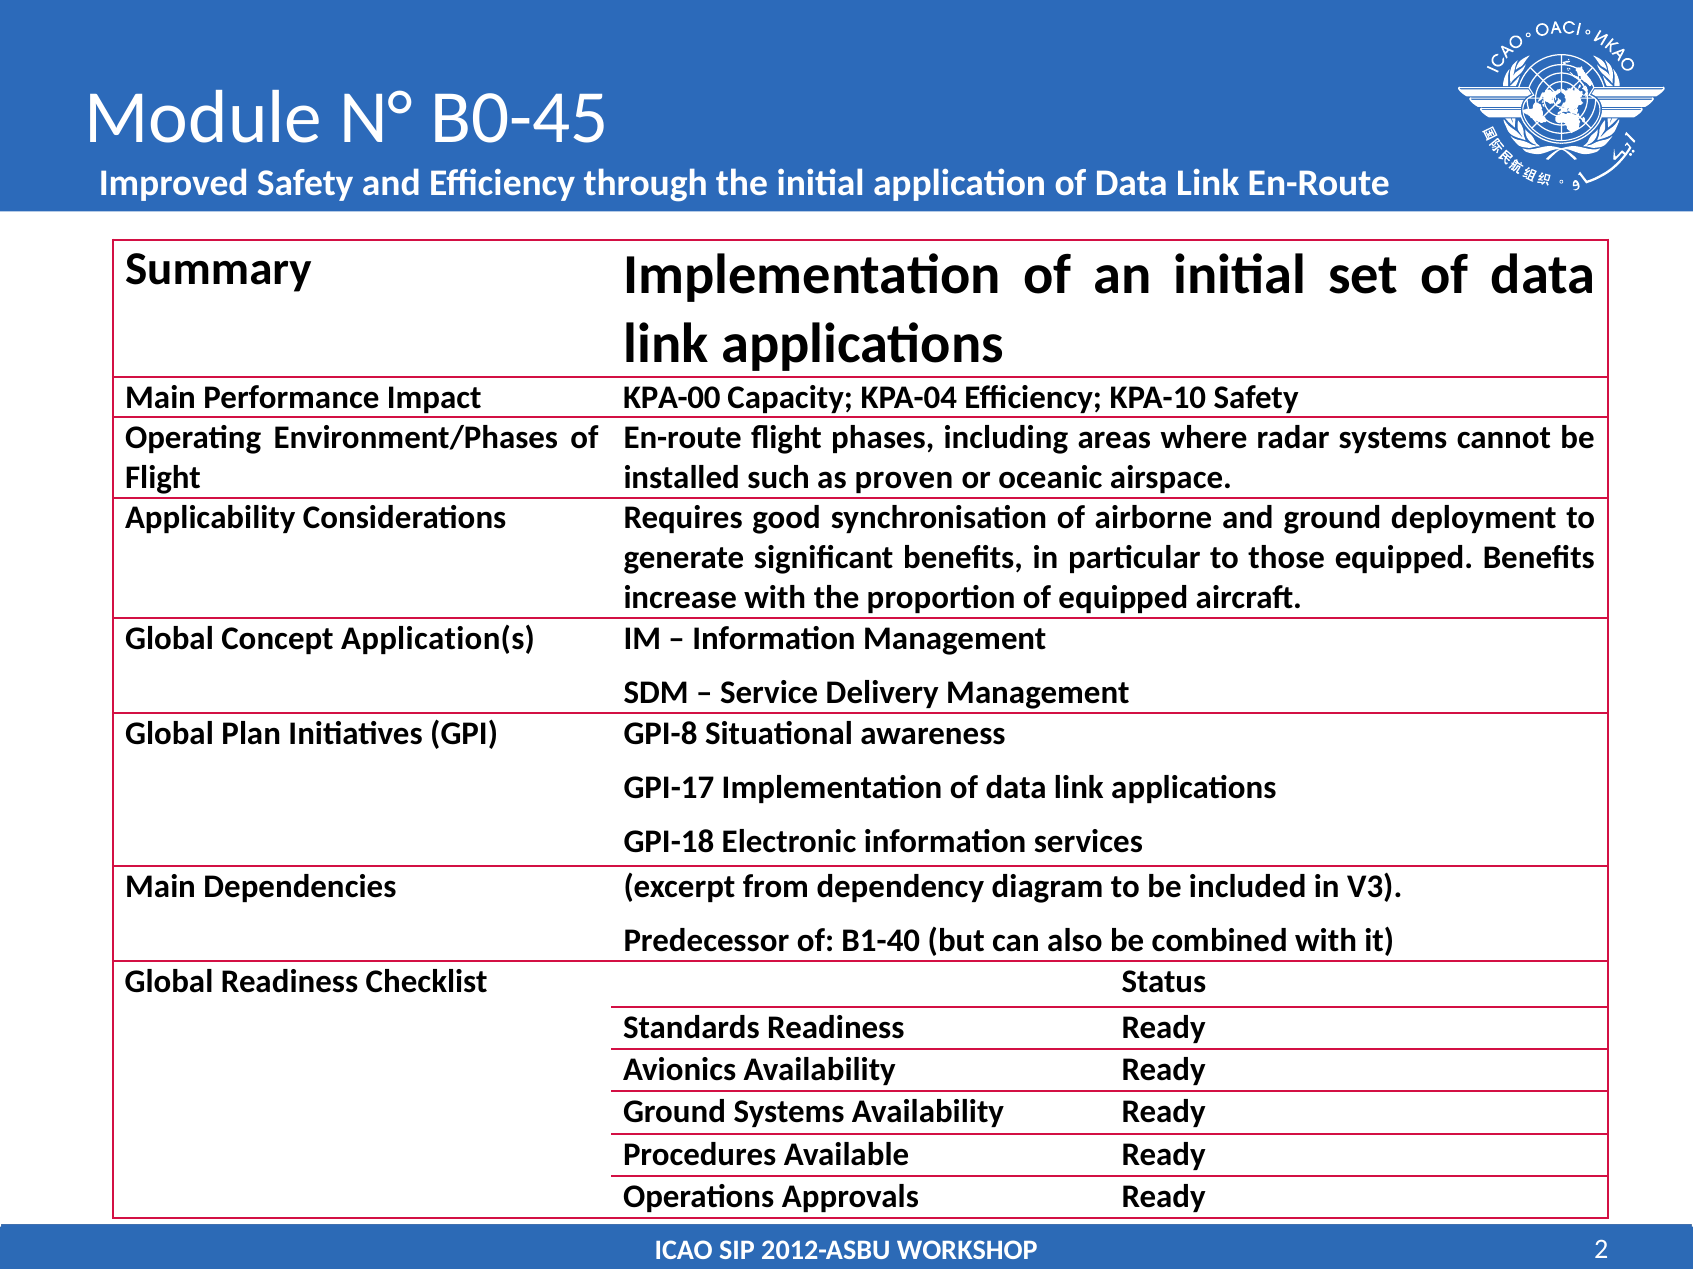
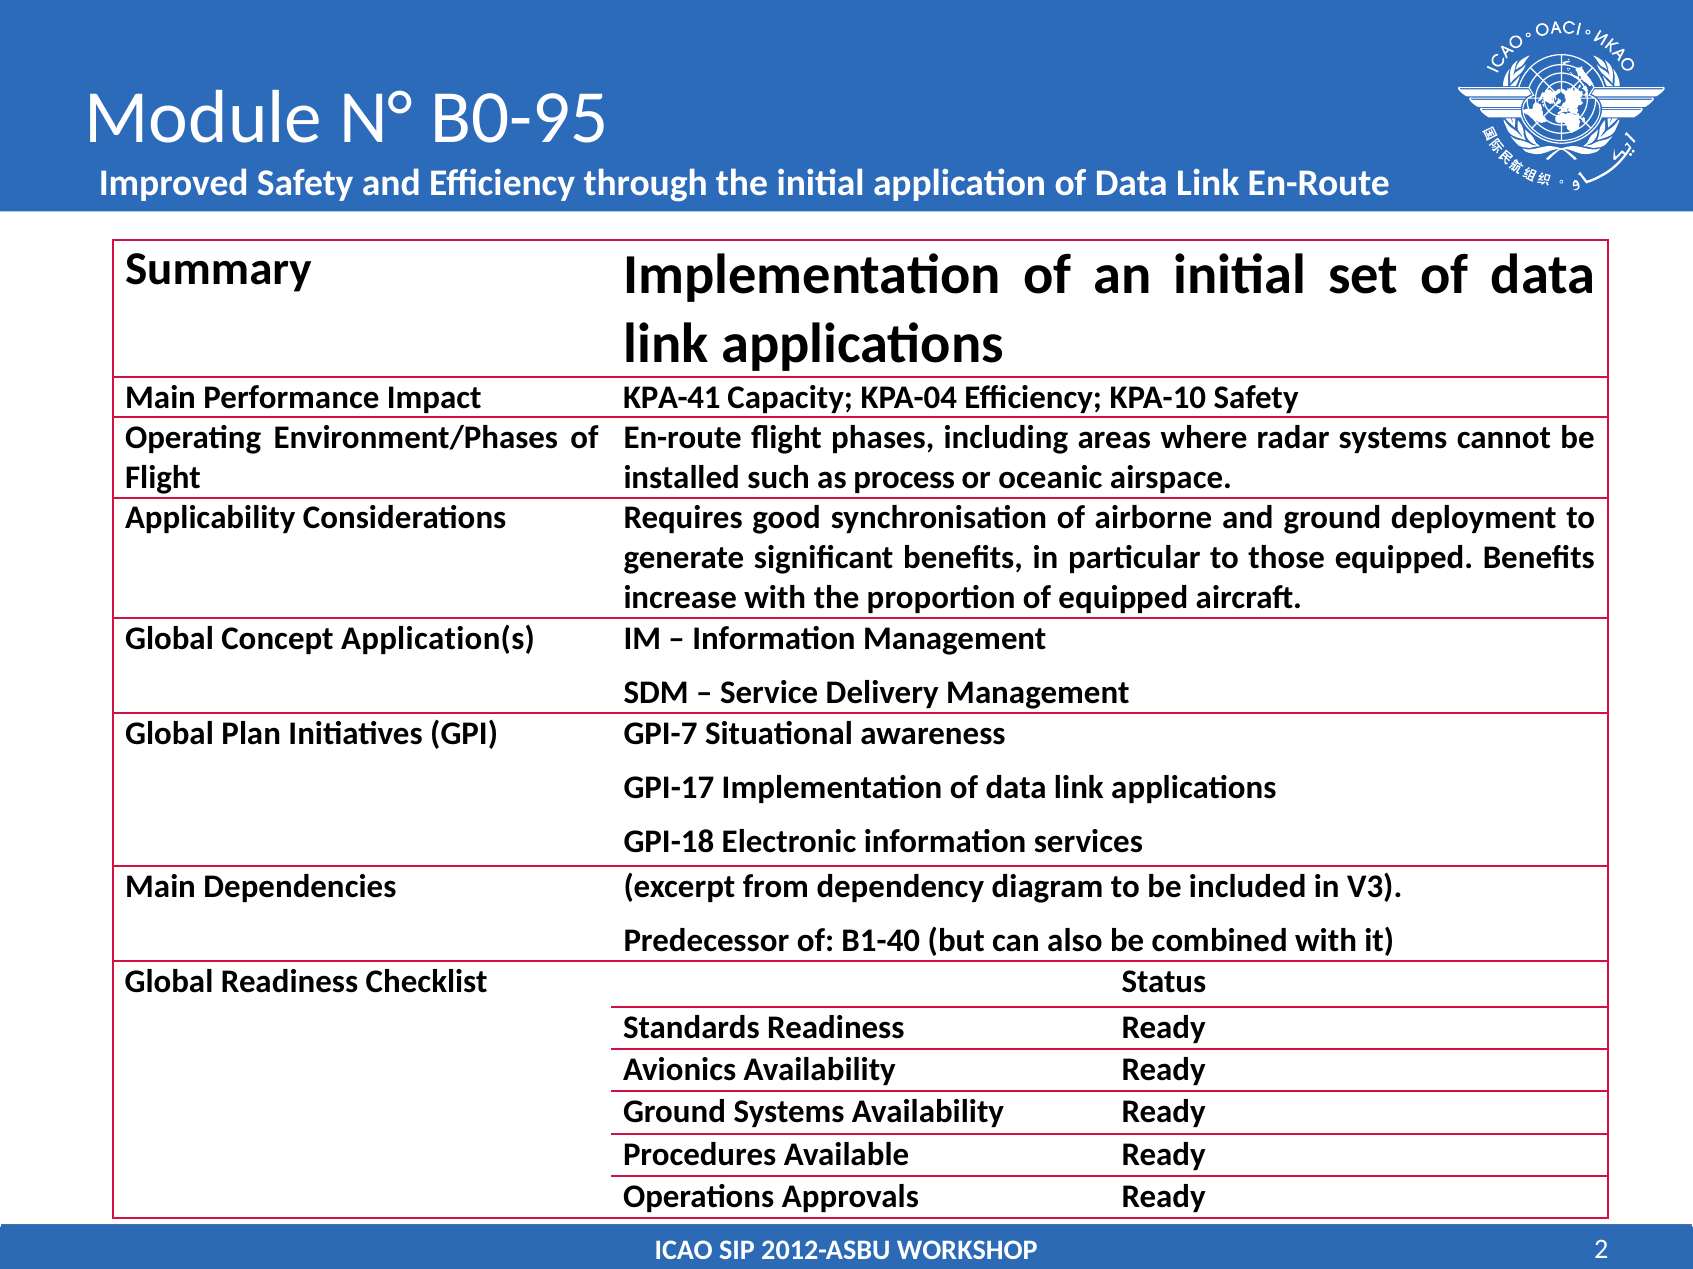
B0-45: B0-45 -> B0-95 (520, 118)
KPA-00: KPA-00 -> KPA-41 (672, 398)
proven: proven -> process (904, 478)
GPI-8: GPI-8 -> GPI-7 (660, 734)
